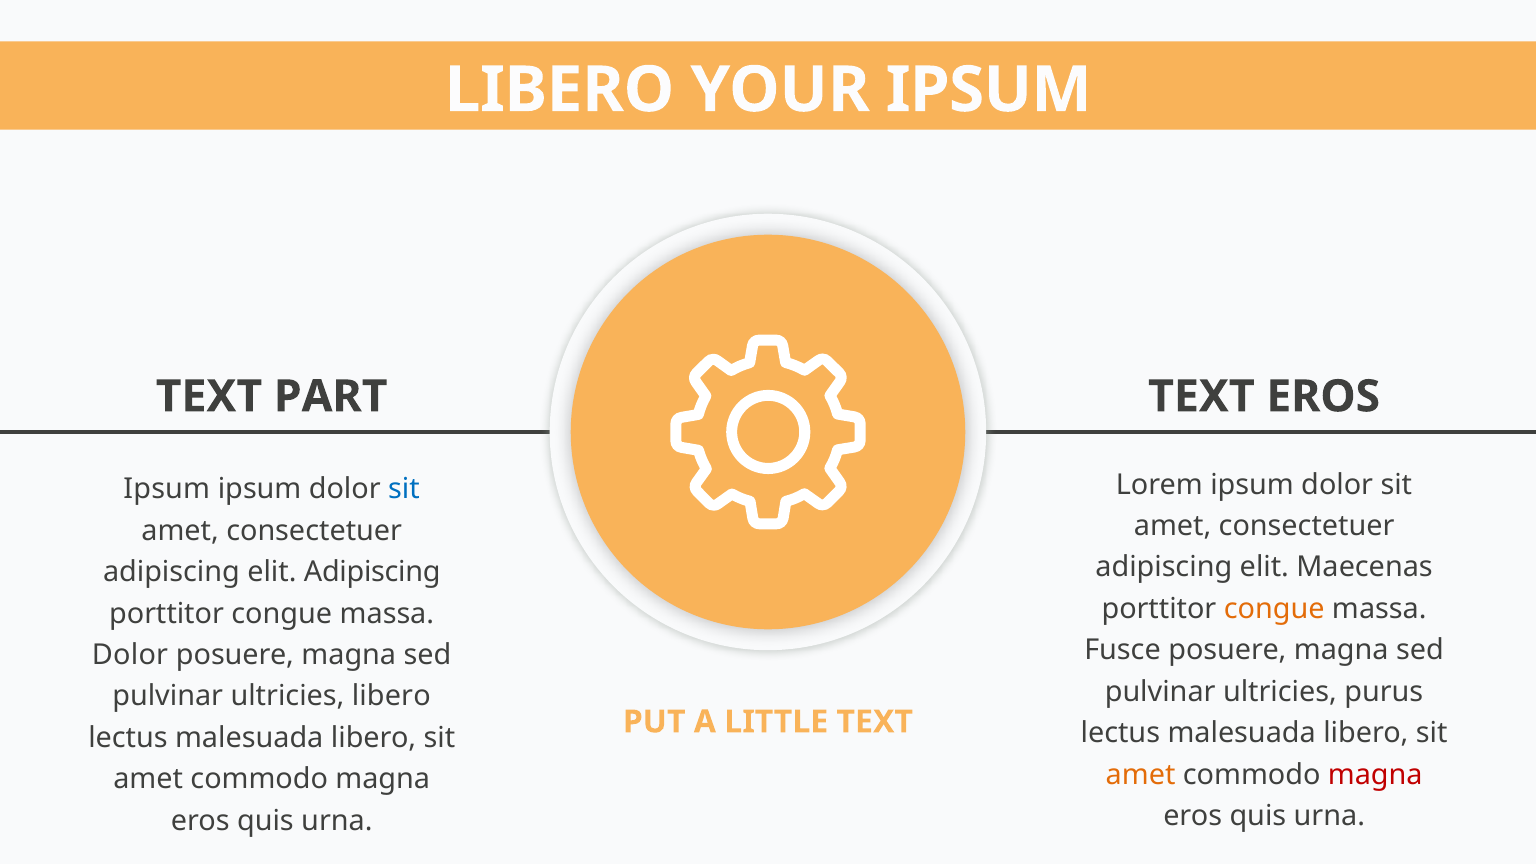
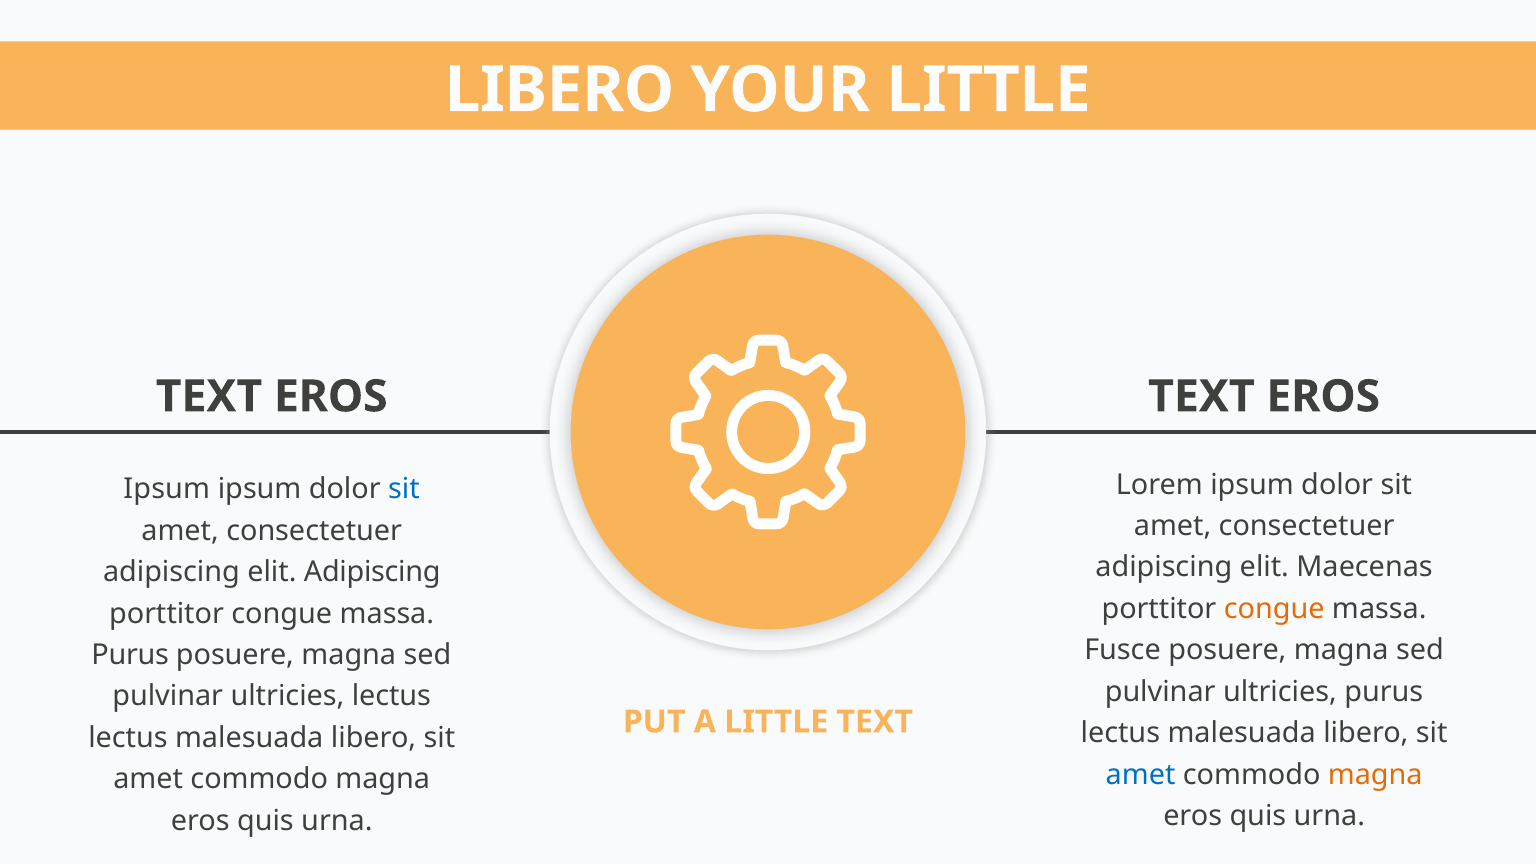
YOUR IPSUM: IPSUM -> LITTLE (989, 90)
PART: PART -> EROS (331, 397)
Dolor: Dolor -> Purus (130, 655)
ultricies libero: libero -> lectus (391, 696)
amet colour: orange -> blue (1141, 775)
magna colour: red -> orange (1375, 775)
